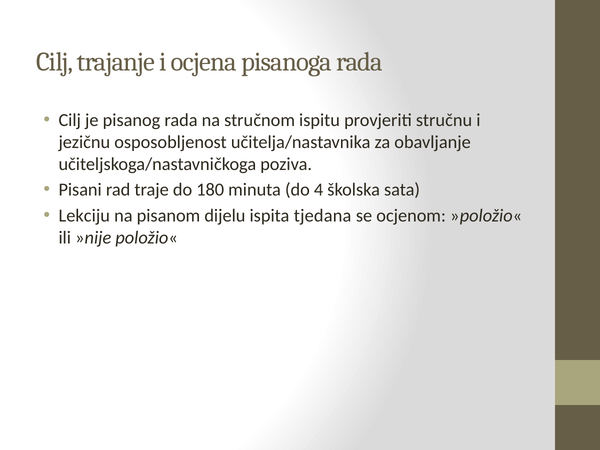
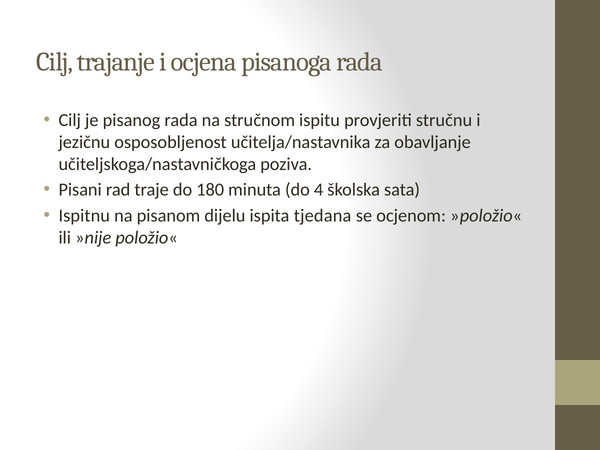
Lekciju: Lekciju -> Ispitnu (84, 216)
